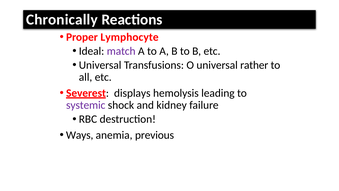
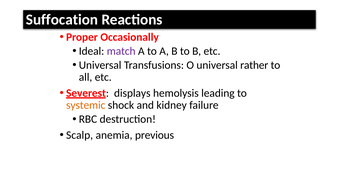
Chronically: Chronically -> Suffocation (62, 20)
Lymphocyte: Lymphocyte -> Occasionally (130, 37)
systemic colour: purple -> orange (86, 105)
Ways: Ways -> Scalp (80, 135)
